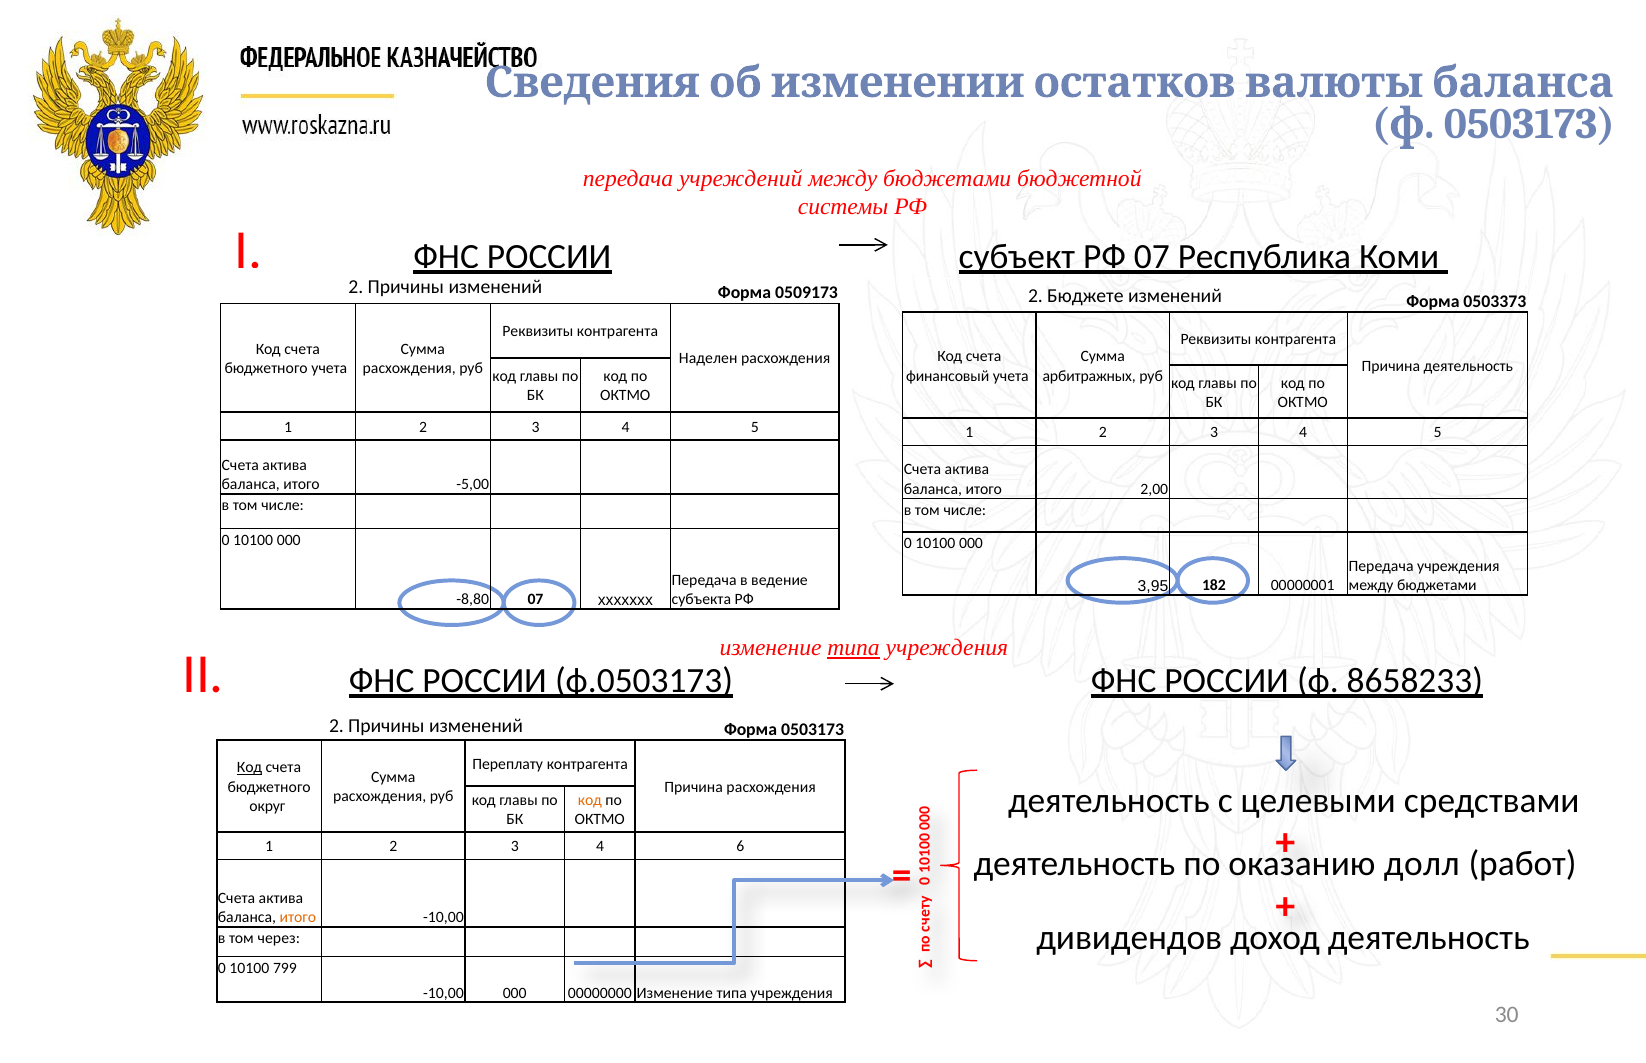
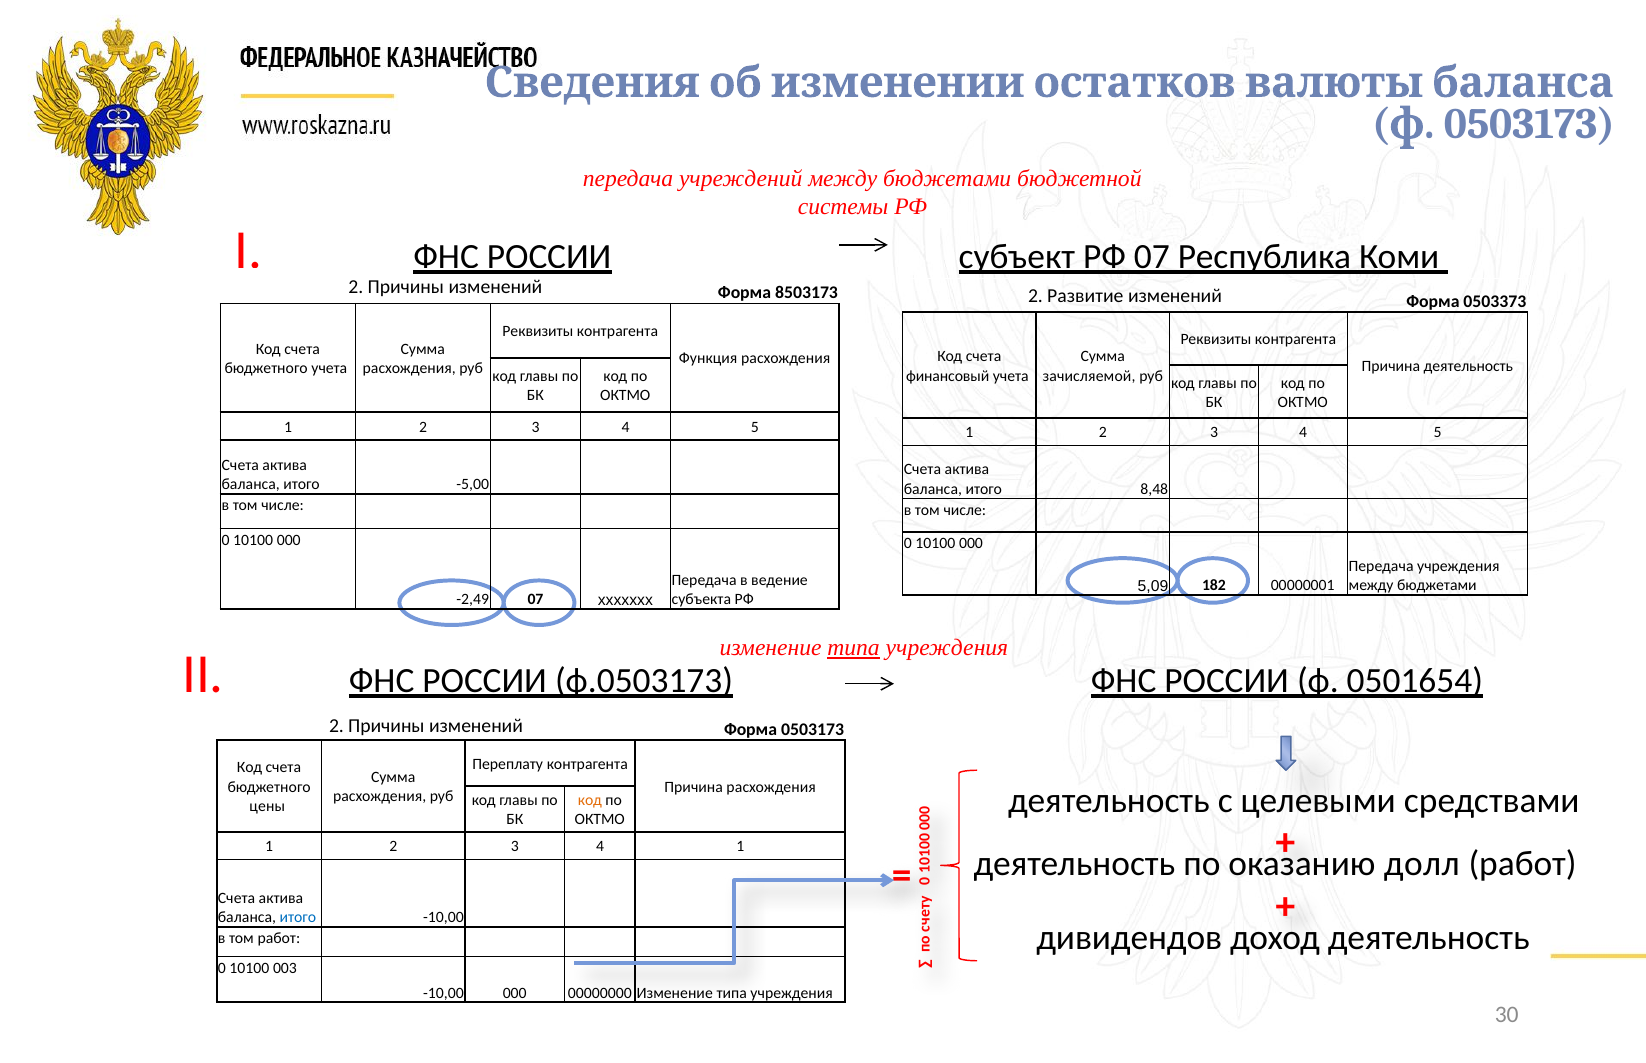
0509173: 0509173 -> 8503173 (807, 293)
Бюджете: Бюджете -> Развитие (1085, 296)
Наделен: Наделен -> Функция (708, 359)
арбитражных: арбитражных -> зачисляемой (1089, 376)
2,00: 2,00 -> 8,48 (1154, 489)
3,95: 3,95 -> 5,09 (1153, 586)
-8,80: -8,80 -> -2,49 (473, 599)
8658233: 8658233 -> 0501654 (1415, 681)
Код underline: present -> none (250, 767)
округ: округ -> цены (267, 806)
4 6: 6 -> 1 (740, 846)
итого colour: orange -> blue (298, 918)
том через: через -> работ (279, 938)
799: 799 -> 003 (285, 968)
